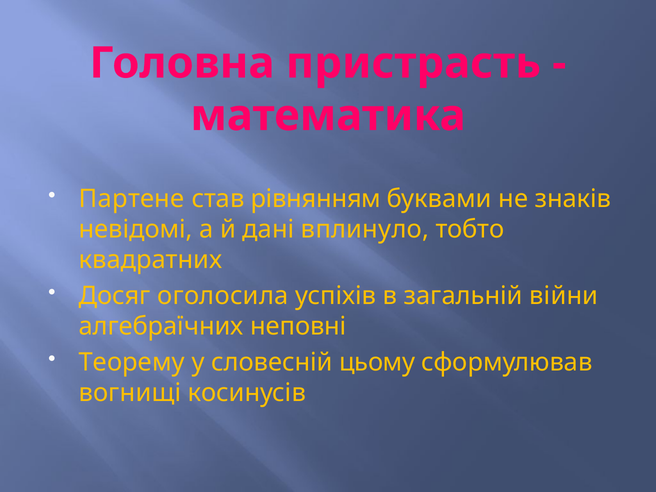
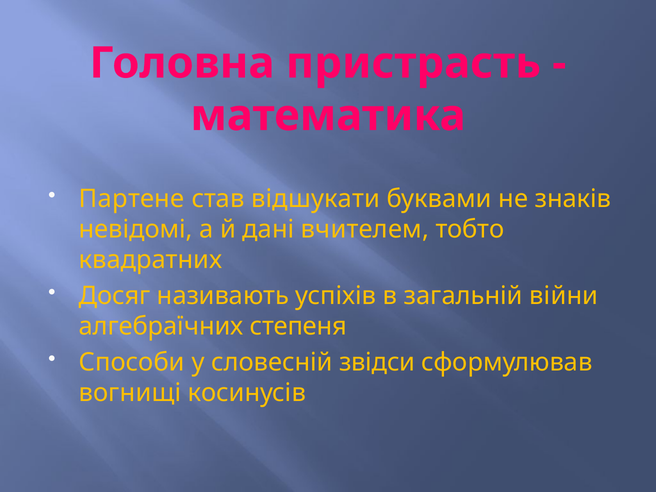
рівнянням: рівнянням -> відшукати (316, 199)
вплинуло: вплинуло -> вчителем (365, 229)
оголосила: оголосила -> називають (223, 296)
неповні: неповні -> степеня (298, 326)
Теорему: Теорему -> Способи (132, 362)
цьому: цьому -> звідси (377, 362)
